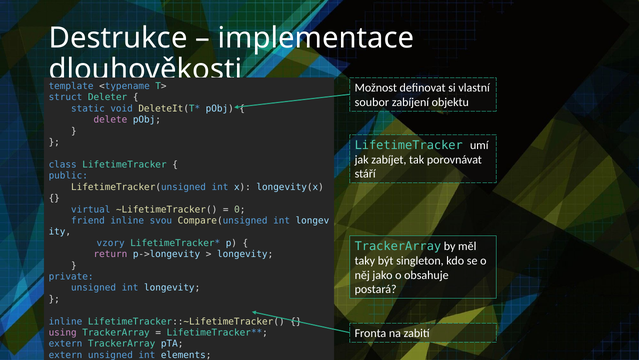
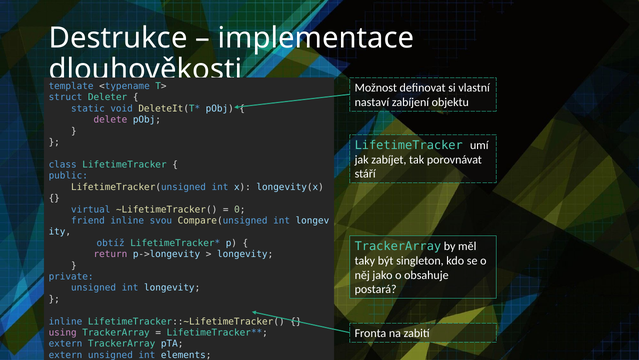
soubor: soubor -> nastaví (372, 102)
vzory: vzory -> obtíž (111, 243)
